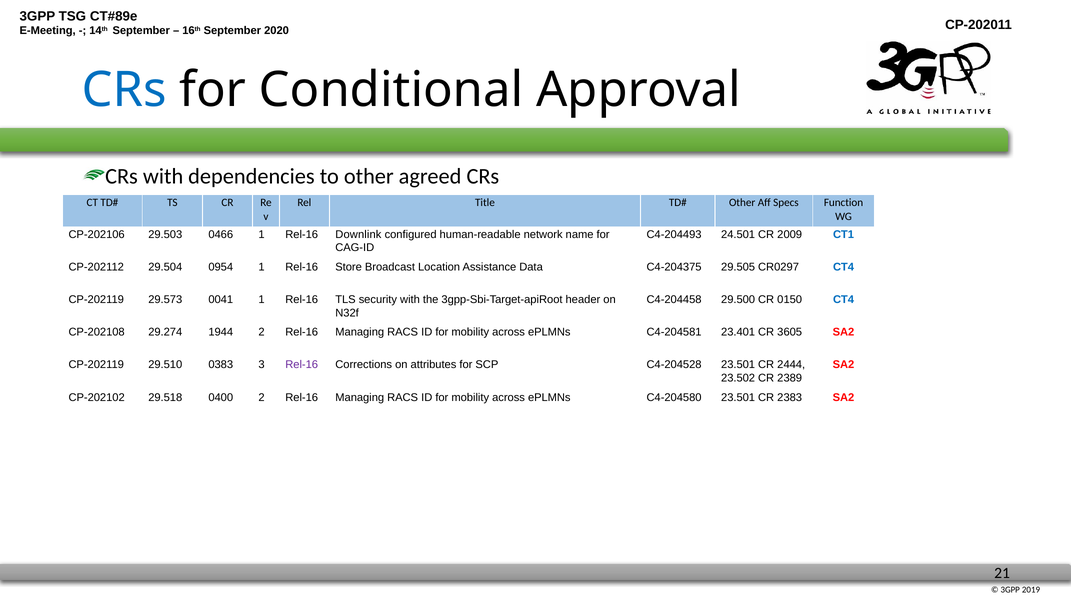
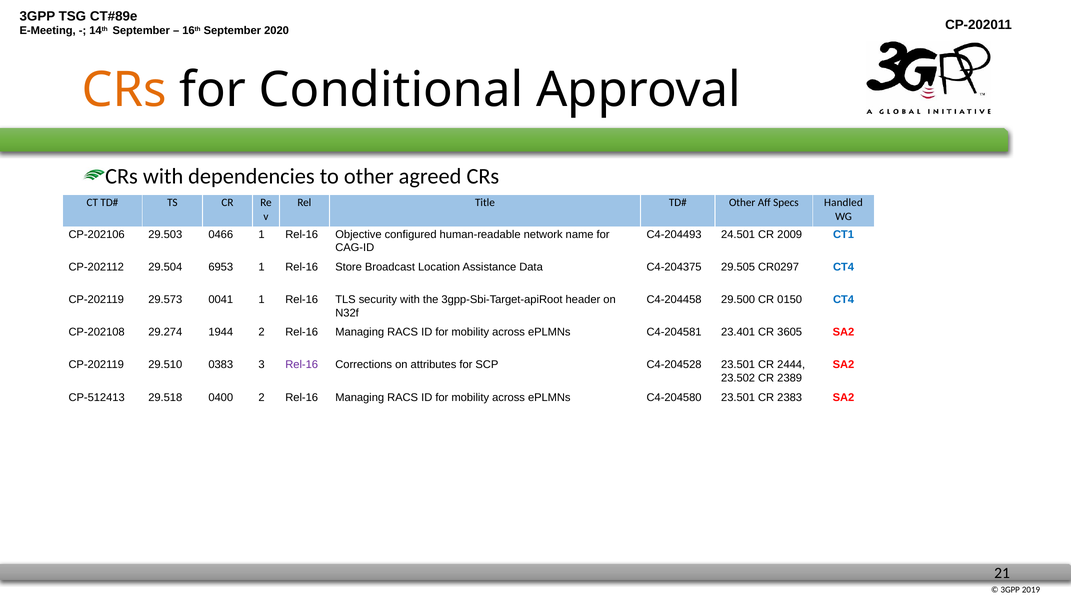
CRs colour: blue -> orange (124, 90)
Function: Function -> Handled (843, 202)
Downlink: Downlink -> Objective (358, 234)
0954: 0954 -> 6953 (221, 267)
CP-202102: CP-202102 -> CP-512413 (97, 397)
